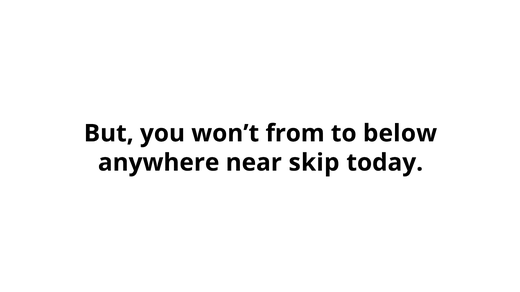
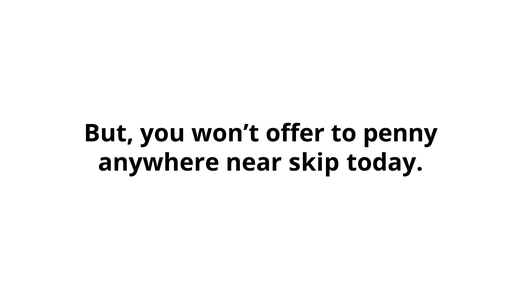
from: from -> offer (295, 134)
below: below -> penny (400, 134)
